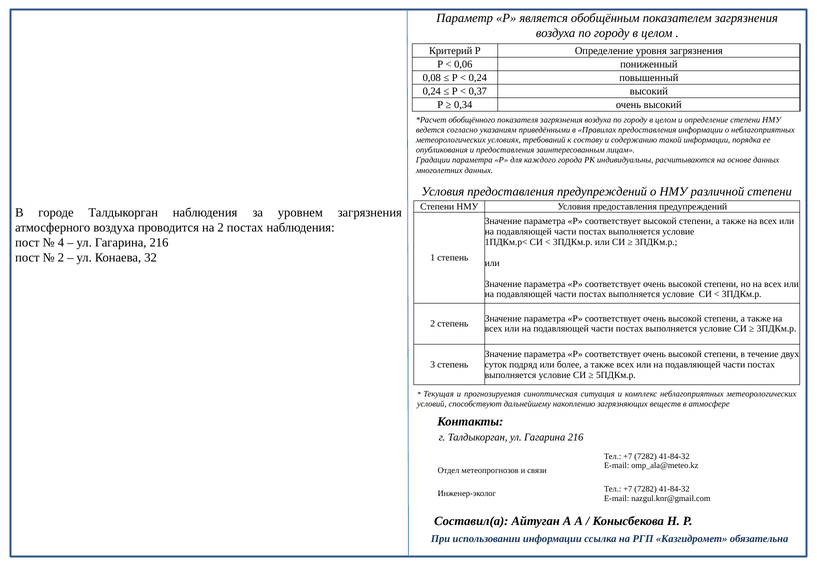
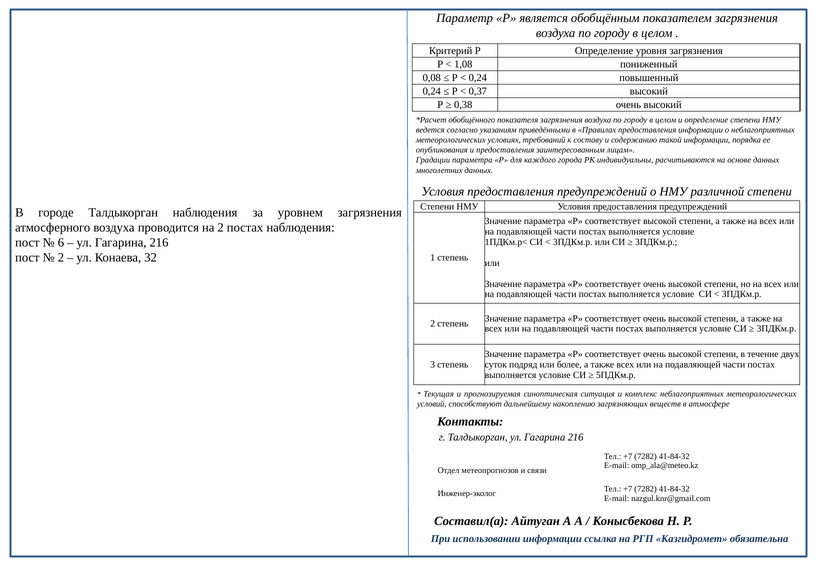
0,06: 0,06 -> 1,08 (463, 64)
0,34: 0,34 -> 0,38 (463, 104)
4: 4 -> 6 (61, 243)
